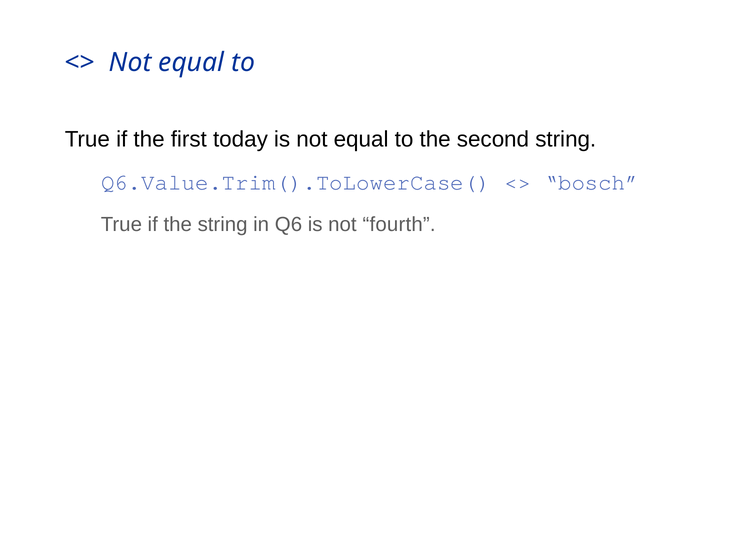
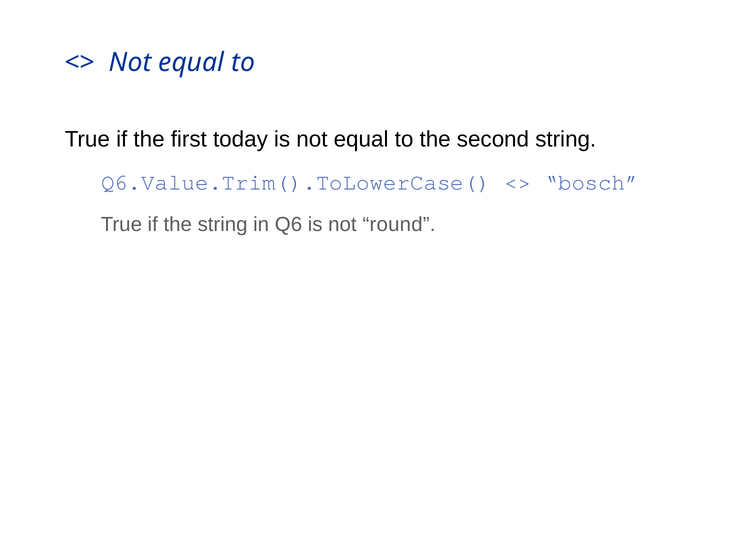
fourth: fourth -> round (399, 224)
